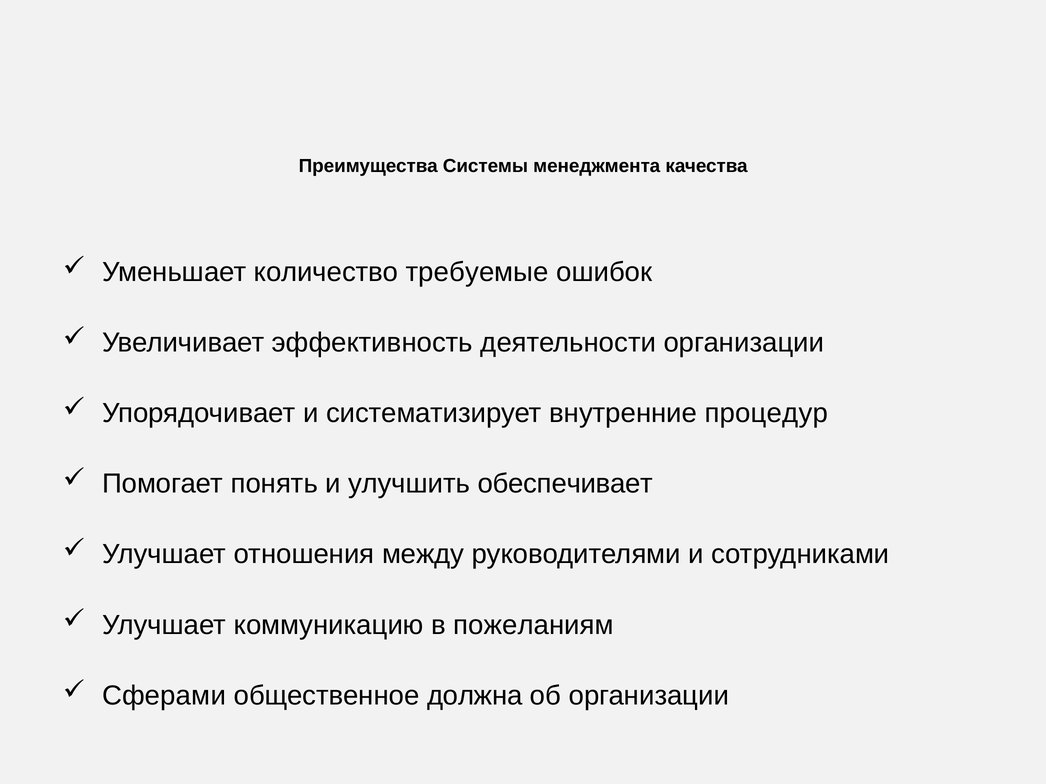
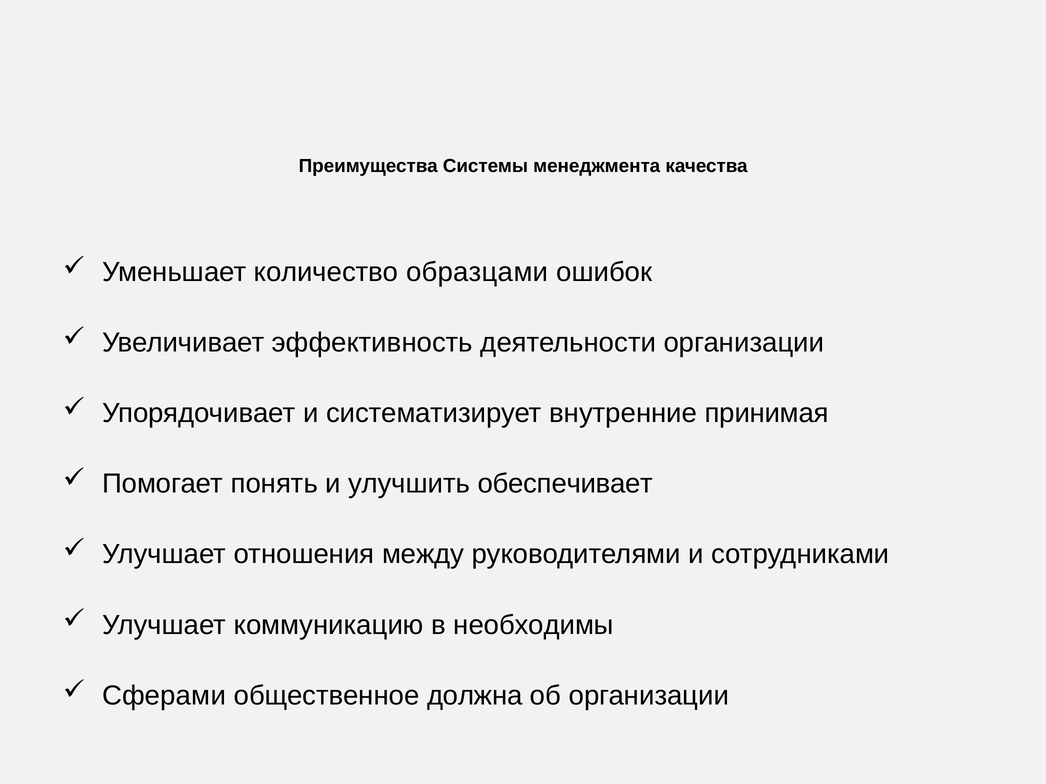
требуемые: требуемые -> образцами (477, 272)
процедур: процедур -> принимая (767, 413)
пожеланиям: пожеланиям -> необходимы (534, 625)
